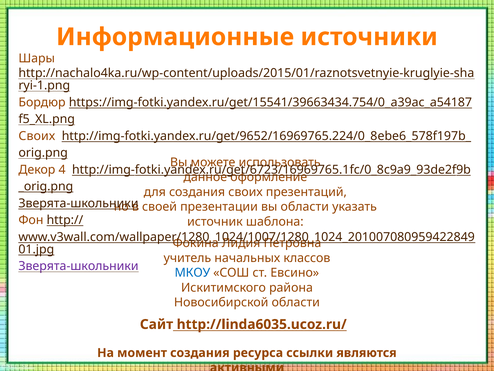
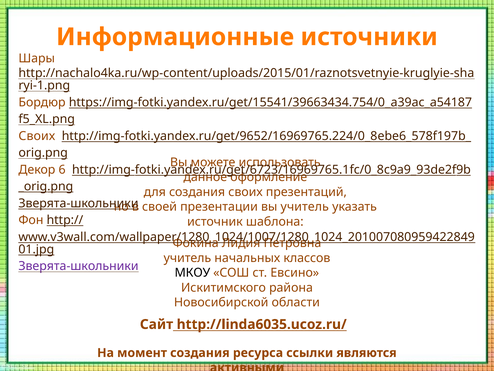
4: 4 -> 6 (62, 169)
вы области: области -> учитель (305, 207)
МКОУ colour: blue -> black (192, 272)
